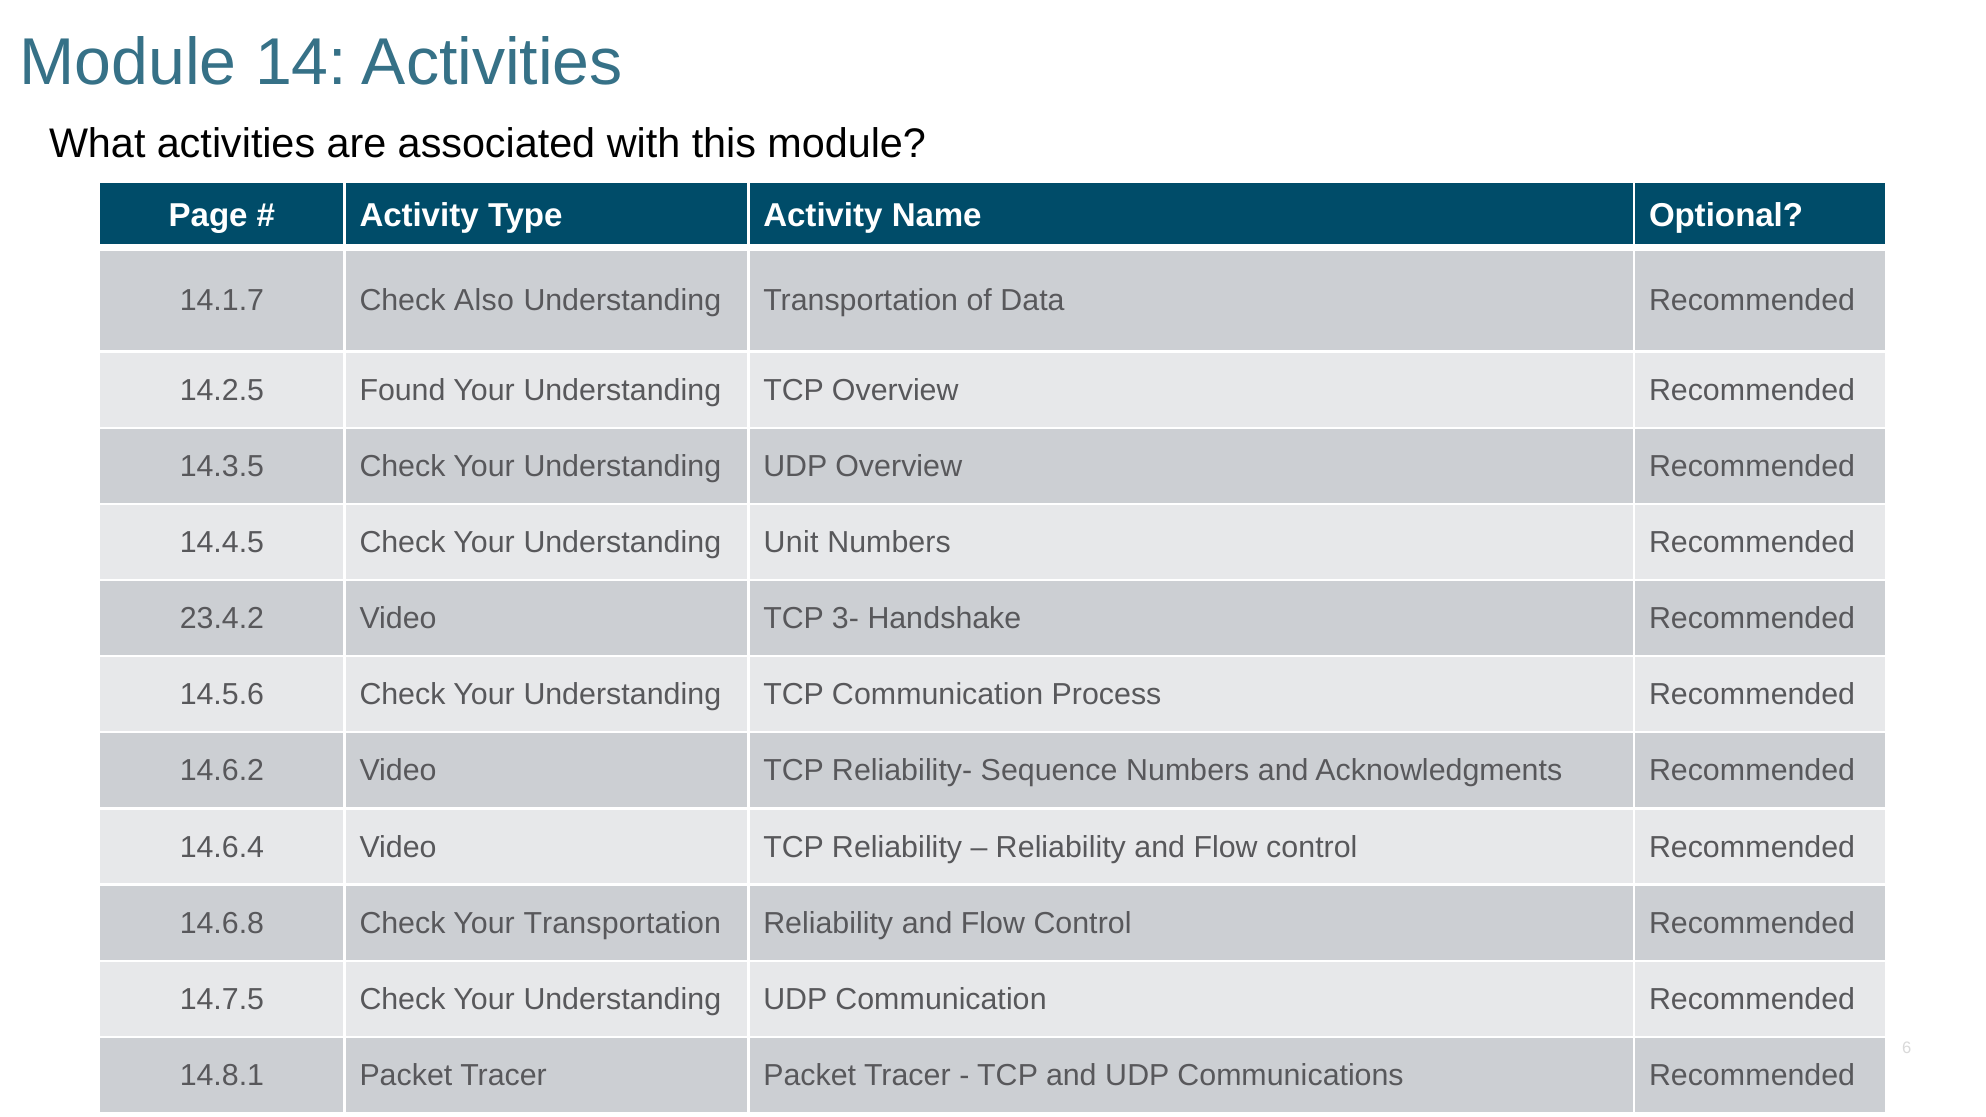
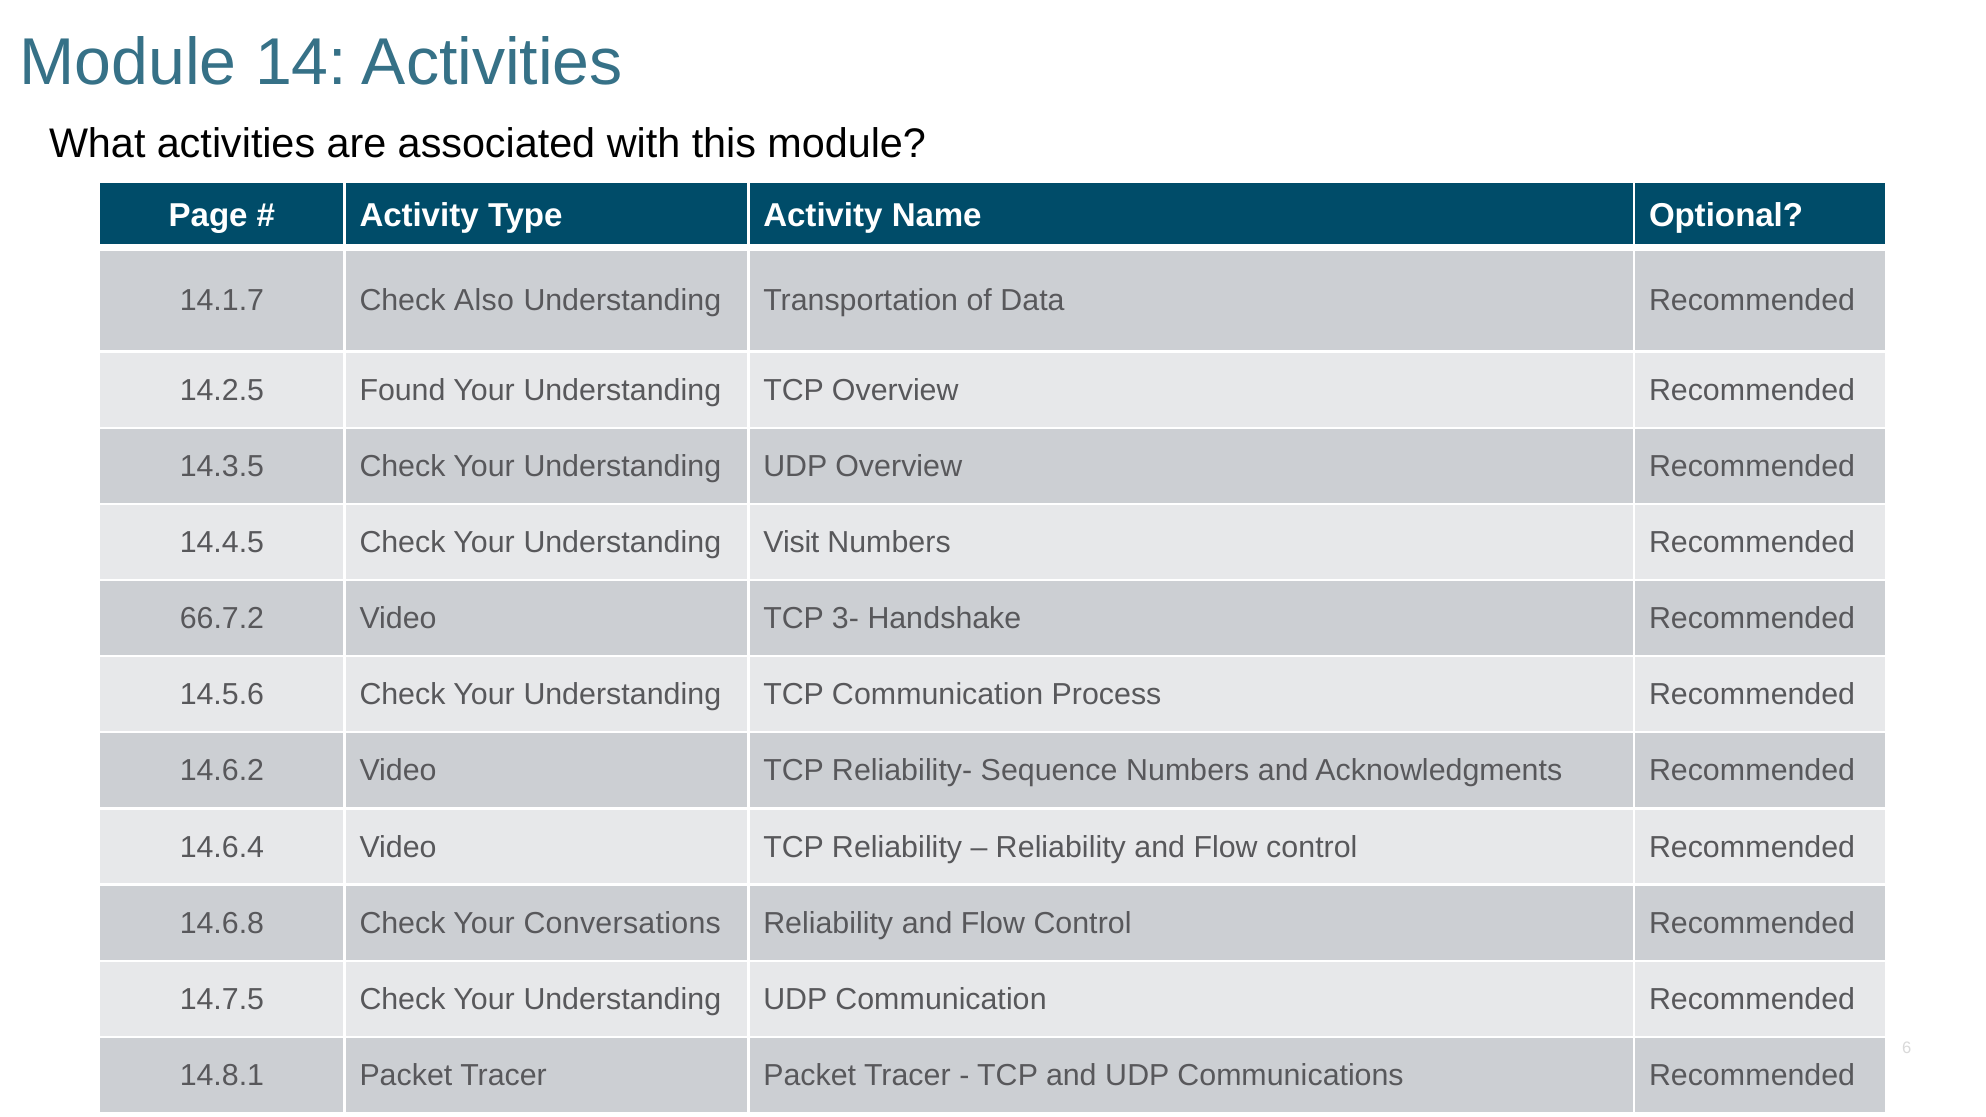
Unit: Unit -> Visit (791, 543)
23.4.2: 23.4.2 -> 66.7.2 (222, 619)
Your Transportation: Transportation -> Conversations (622, 923)
